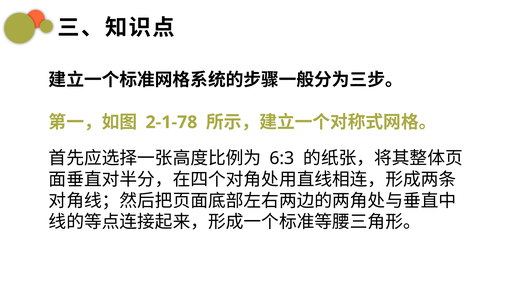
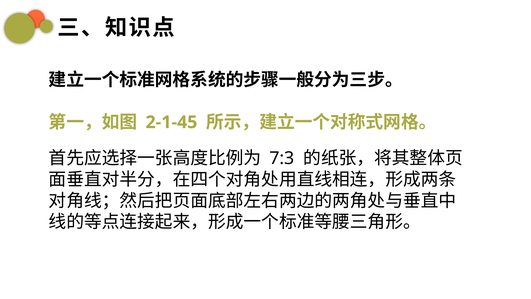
2-1-78: 2-1-78 -> 2-1-45 (171, 122)
6:3: 6:3 -> 7:3 (282, 158)
